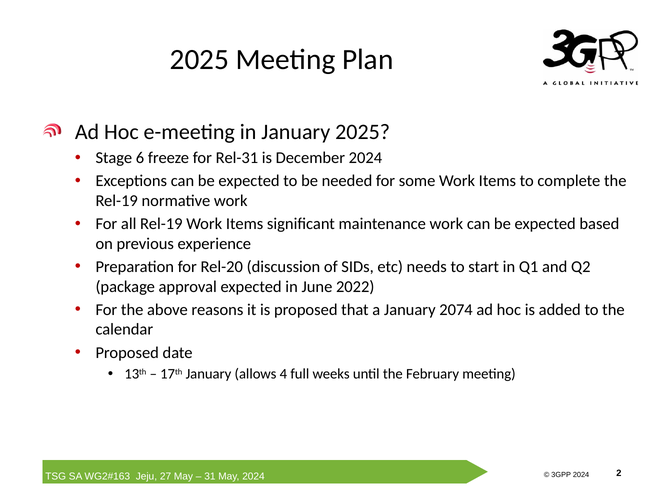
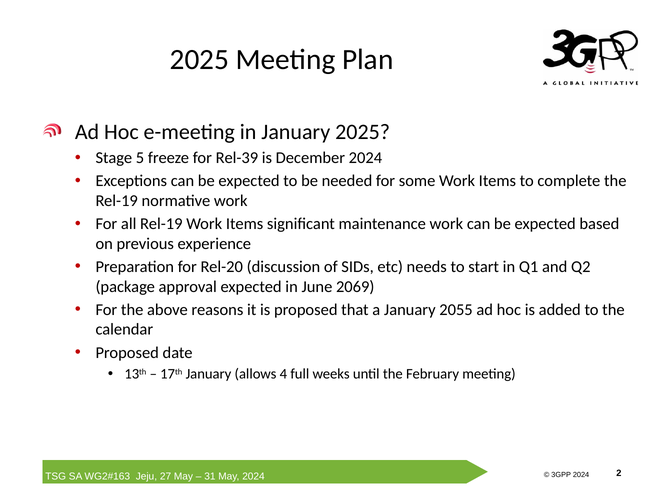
6: 6 -> 5 (140, 158)
Rel-31: Rel-31 -> Rel-39 (237, 158)
2022: 2022 -> 2069 (355, 287)
2074: 2074 -> 2055 (456, 310)
